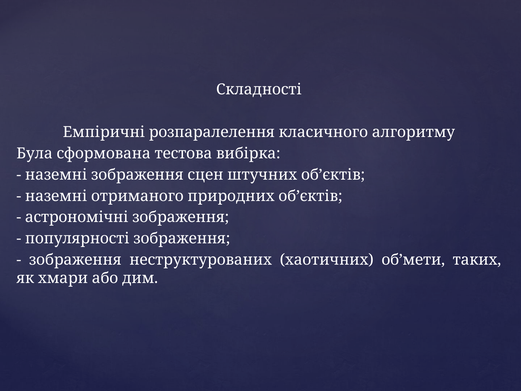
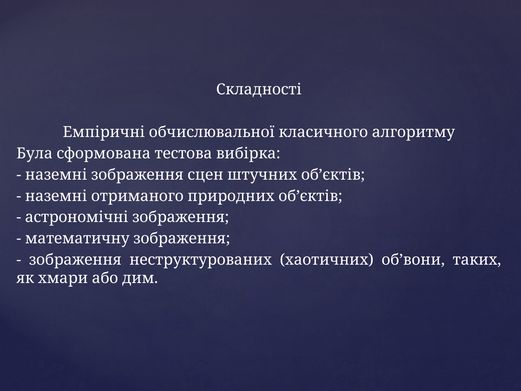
розпаралелення: розпаралелення -> обчислювальної (212, 132)
популярності: популярності -> математичну (77, 238)
об’мети: об’мети -> об’вони (413, 260)
